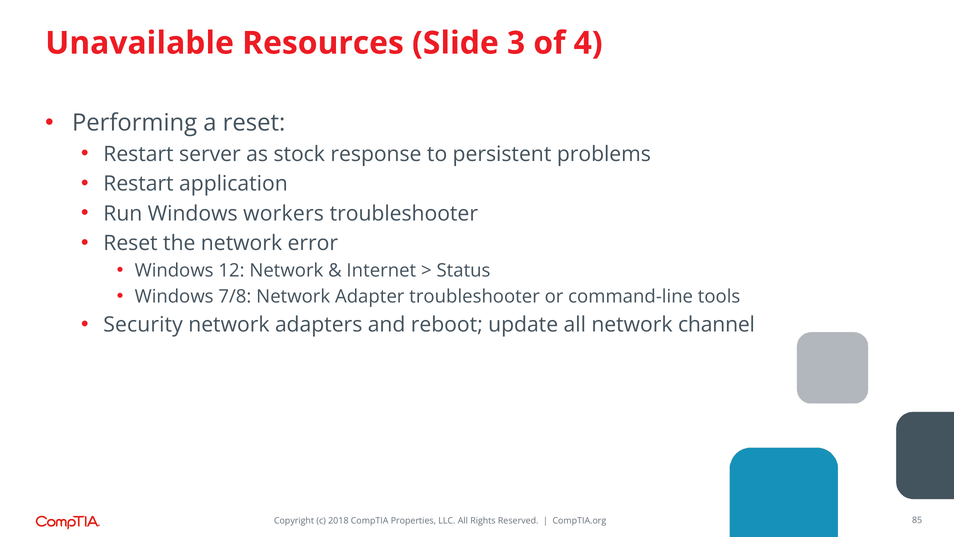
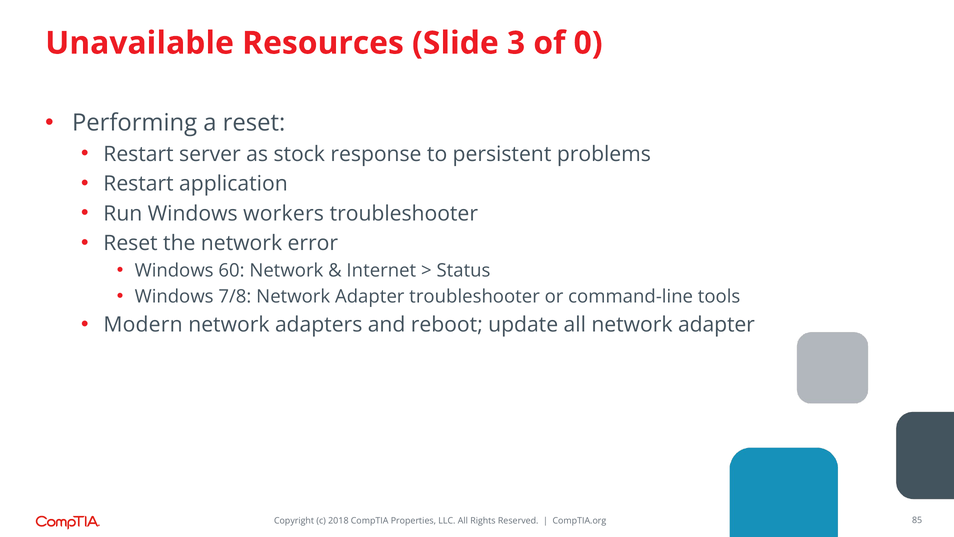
4: 4 -> 0 (588, 43)
12: 12 -> 60 (232, 271)
Security: Security -> Modern (143, 325)
all network channel: channel -> adapter (716, 325)
